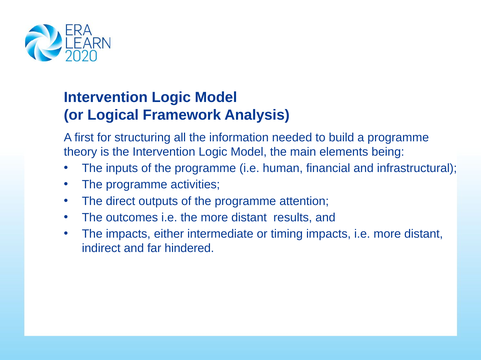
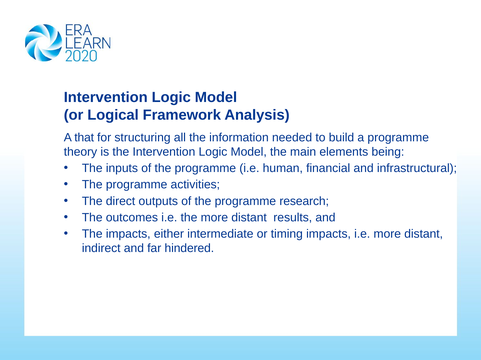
first: first -> that (84, 138)
attention: attention -> research (304, 201)
